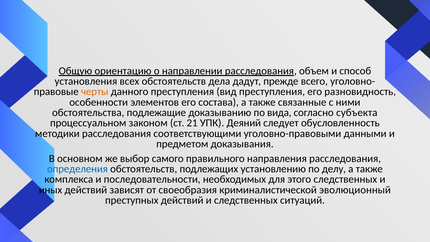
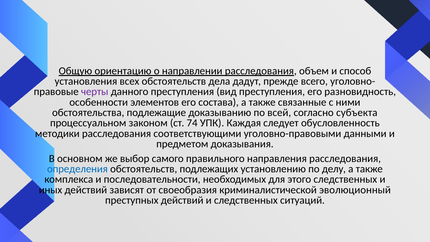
черты colour: orange -> purple (95, 92)
вида: вида -> всей (279, 113)
21: 21 -> 74 (192, 123)
Деяний: Деяний -> Каждая (244, 123)
